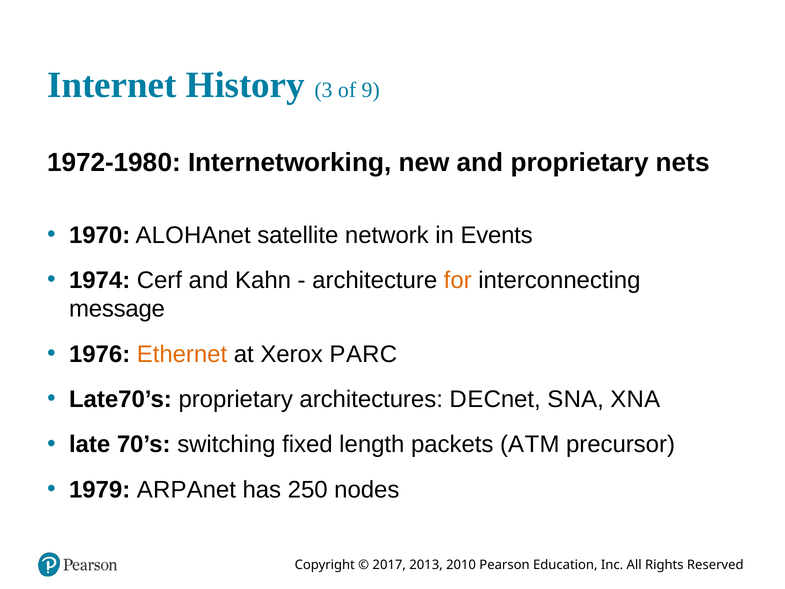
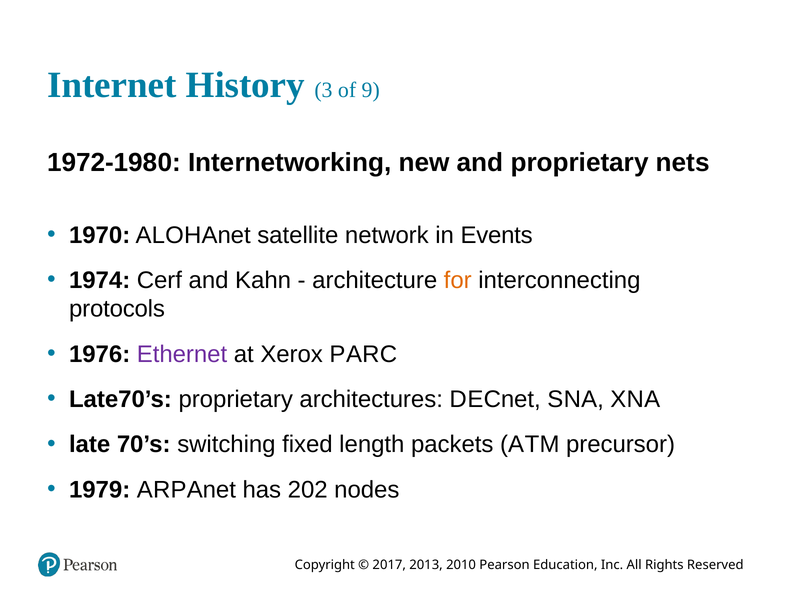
message: message -> protocols (117, 309)
Ethernet colour: orange -> purple (182, 354)
250: 250 -> 202 (308, 489)
